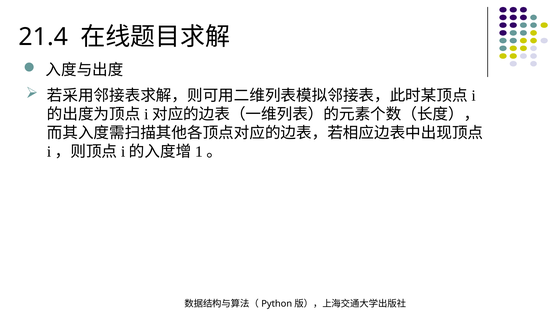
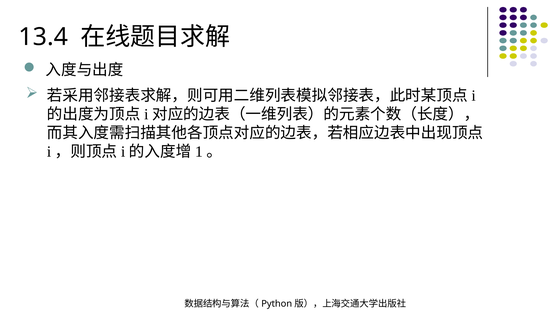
21.4: 21.4 -> 13.4 (43, 37)
